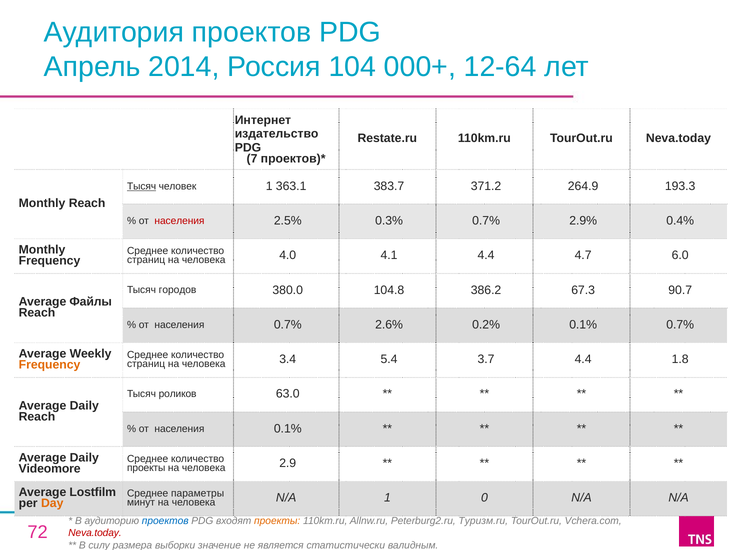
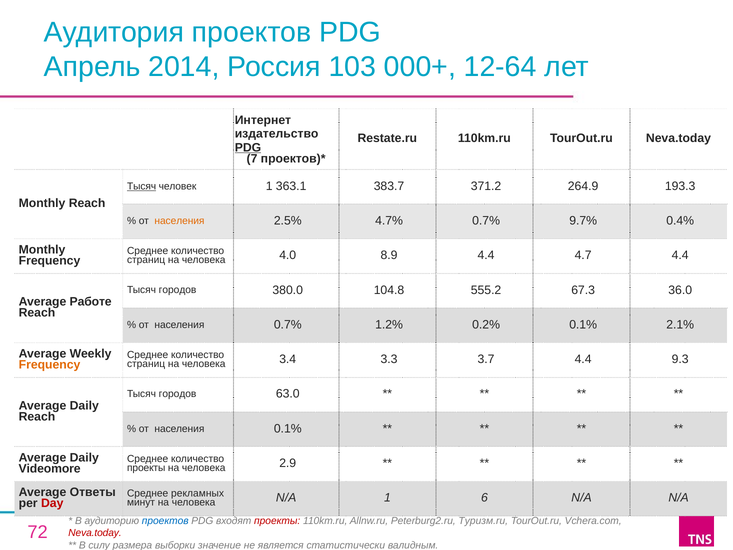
104: 104 -> 103 (352, 67)
PDG underline: none -> present (248, 148)
населения colour: red -> orange (179, 221)
0.3%: 0.3% -> 4.7% (389, 221)
2.9%: 2.9% -> 9.7% (583, 221)
4.1: 4.1 -> 8.9 (389, 255)
4.7 6.0: 6.0 -> 4.4 (680, 255)
386.2: 386.2 -> 555.2 (486, 290)
90.7: 90.7 -> 36.0 (680, 290)
Файлы: Файлы -> Работе (91, 302)
2.6%: 2.6% -> 1.2% (389, 324)
0.1% 0.7%: 0.7% -> 2.1% (680, 324)
5.4: 5.4 -> 3.3 (389, 359)
1.8: 1.8 -> 9.3 (680, 359)
роликов: роликов -> городов (178, 394)
Lostfilm: Lostfilm -> Ответы (93, 492)
параметры: параметры -> рекламных (198, 493)
Day colour: orange -> red (52, 503)
0: 0 -> 6 (484, 498)
проекты colour: orange -> red (277, 520)
